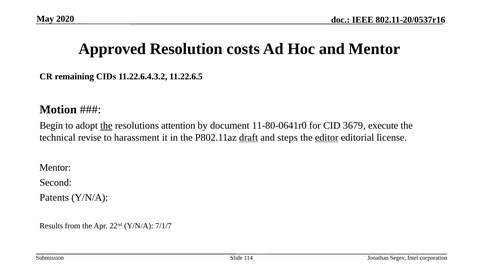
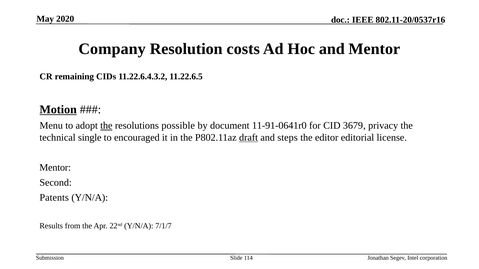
Approved: Approved -> Company (112, 49)
Motion underline: none -> present (58, 110)
Begin: Begin -> Menu (51, 126)
attention: attention -> possible (178, 126)
11-80-0641r0: 11-80-0641r0 -> 11-91-0641r0 (279, 126)
execute: execute -> privacy (383, 126)
revise: revise -> single (90, 138)
harassment: harassment -> encouraged (137, 138)
editor underline: present -> none (327, 138)
